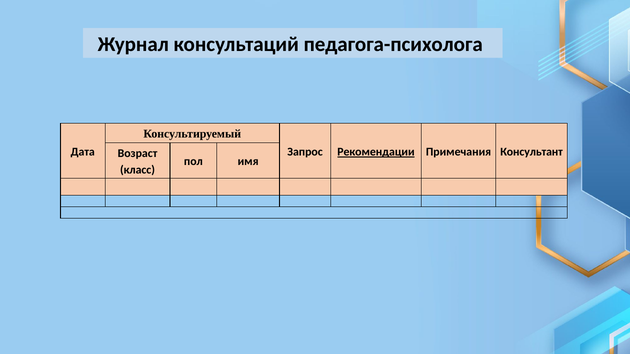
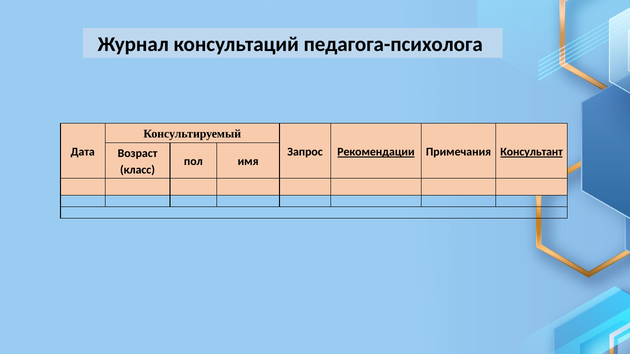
Консультант underline: none -> present (532, 152)
